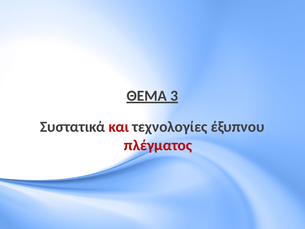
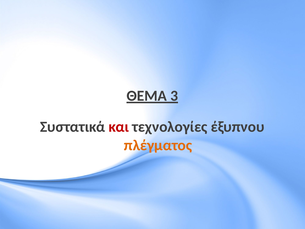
πλέγματος colour: red -> orange (158, 145)
